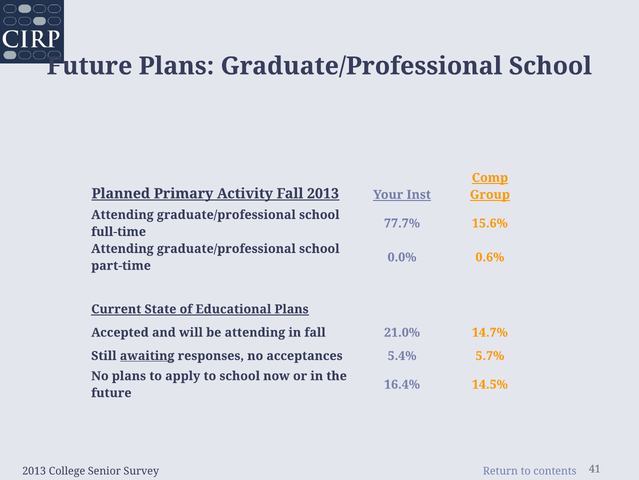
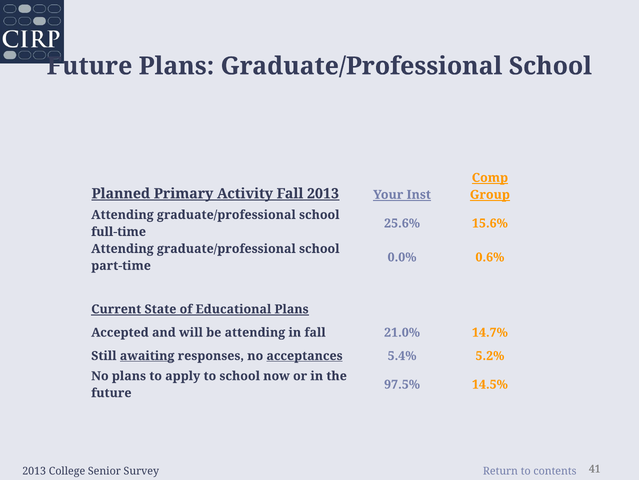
77.7%: 77.7% -> 25.6% (402, 223)
acceptances underline: none -> present (305, 355)
5.7%: 5.7% -> 5.2% (490, 355)
16.4%: 16.4% -> 97.5% (402, 384)
